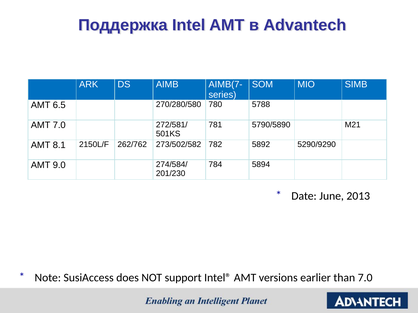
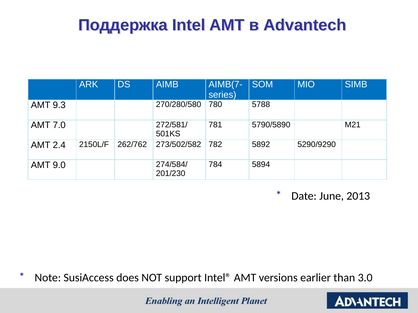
6.5: 6.5 -> 9.3 (59, 105)
8.1: 8.1 -> 2.4 (59, 145)
than 7.0: 7.0 -> 3.0 (365, 278)
